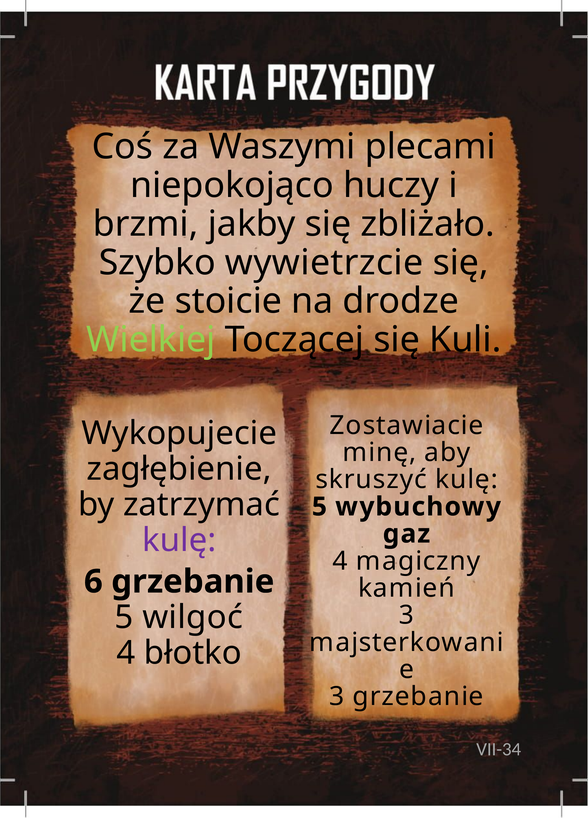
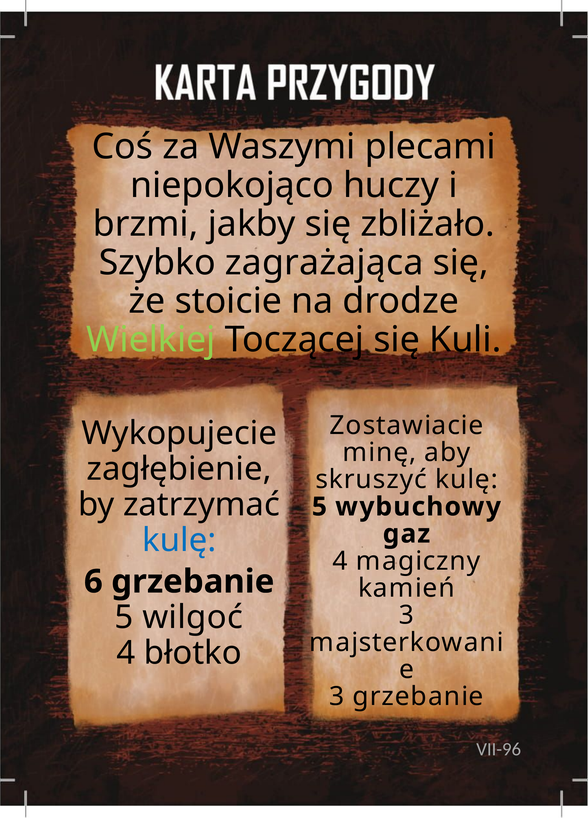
wywietrzcie: wywietrzcie -> zagrażająca (324, 263)
kulę colour: purple -> blue (179, 541)
VII-34: VII-34 -> VII-96 (499, 750)
